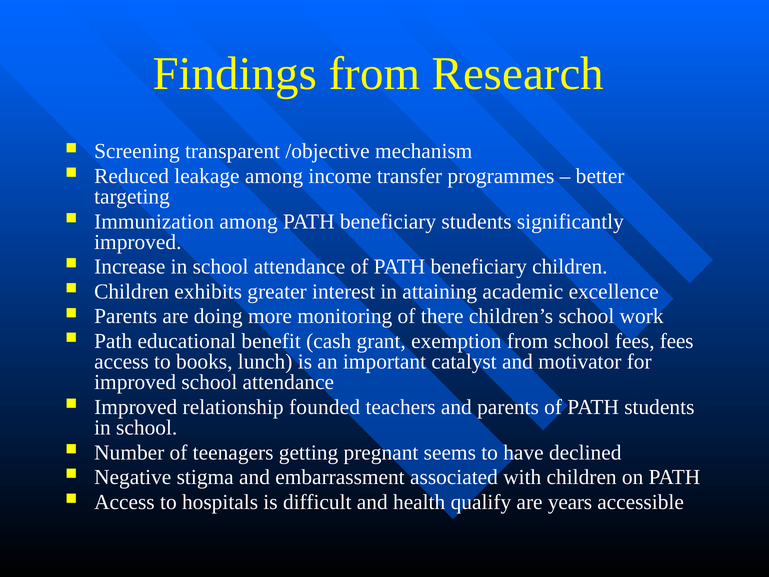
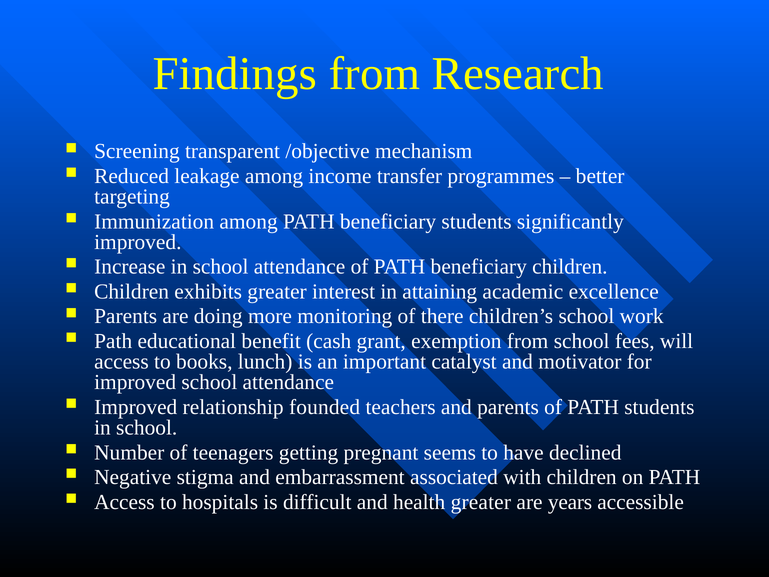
fees fees: fees -> will (677, 341)
health qualify: qualify -> greater (481, 502)
